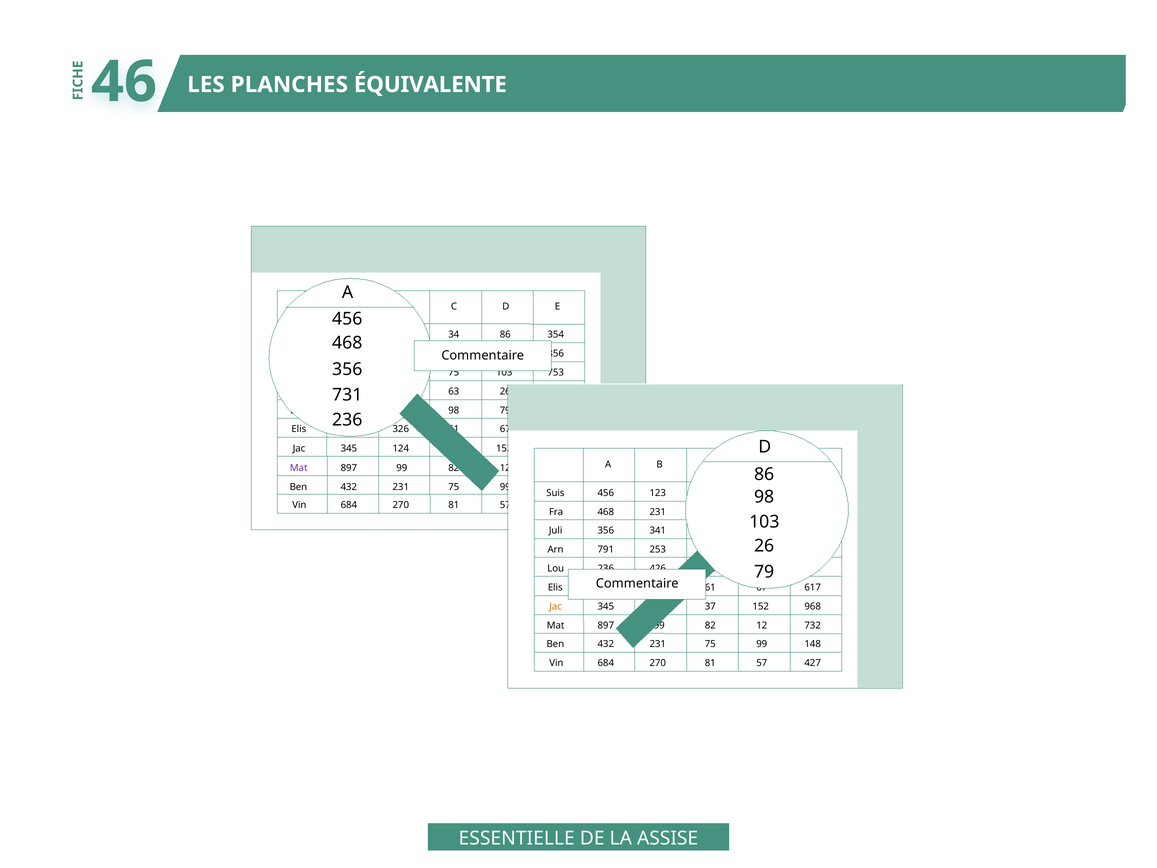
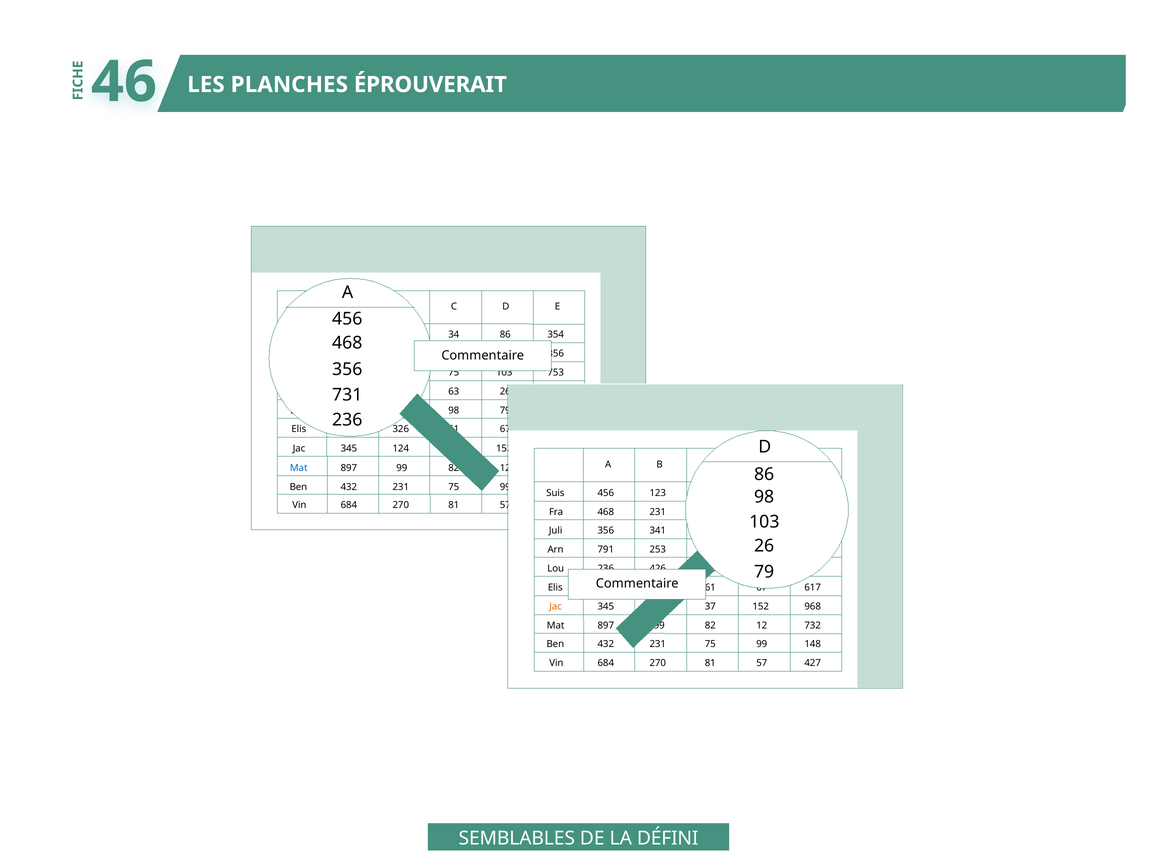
ÉQUIVALENTE: ÉQUIVALENTE -> ÉPROUVERAIT (430, 85)
Mat colour: purple -> blue (299, 468)
ESSENTIELLE: ESSENTIELLE -> SEMBLABLES (517, 838)
ASSISE: ASSISE -> DÉFINI (668, 838)
